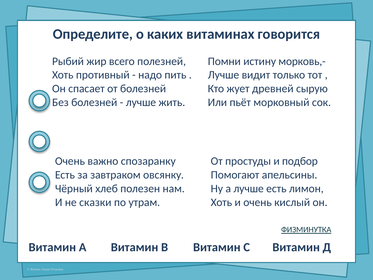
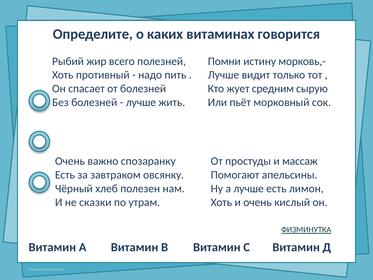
древней: древней -> средним (273, 89)
подбор: подбор -> массаж (300, 161)
